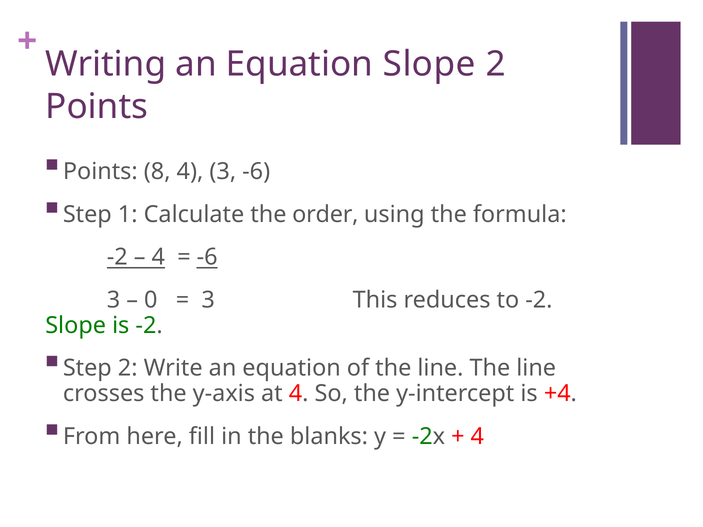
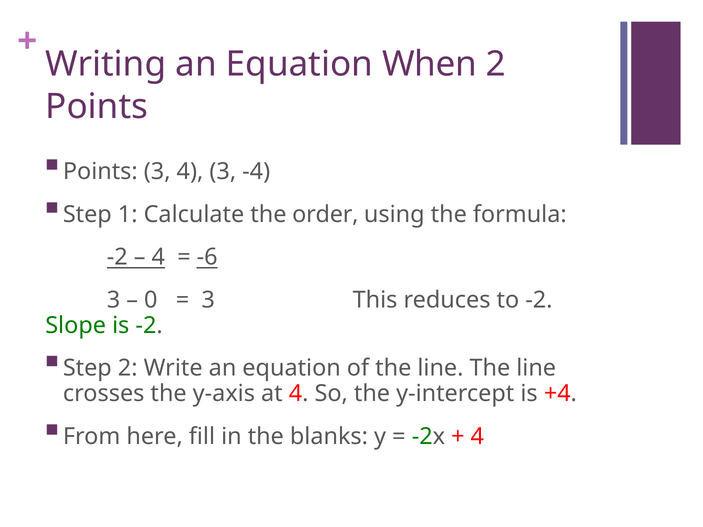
Equation Slope: Slope -> When (430, 64)
Points 8: 8 -> 3 (157, 172)
3 -6: -6 -> -4 (256, 172)
